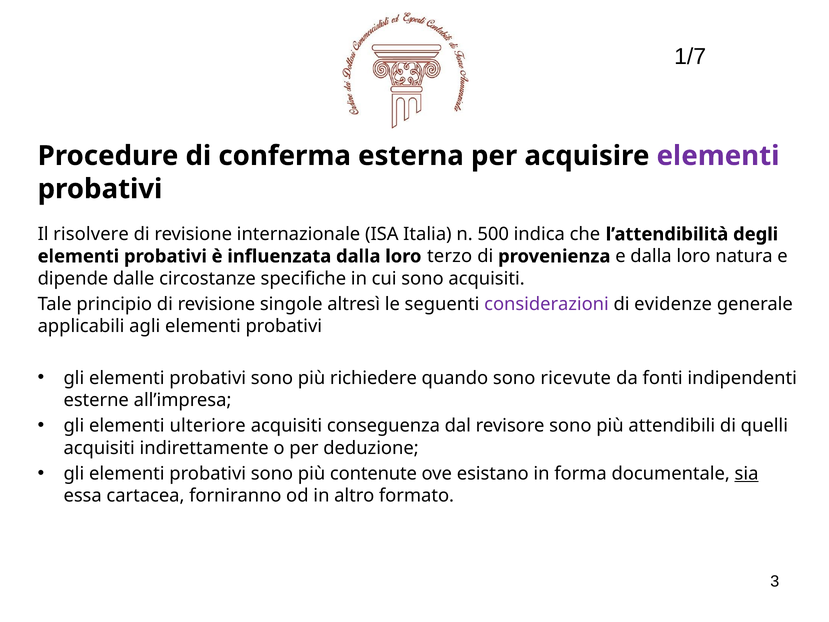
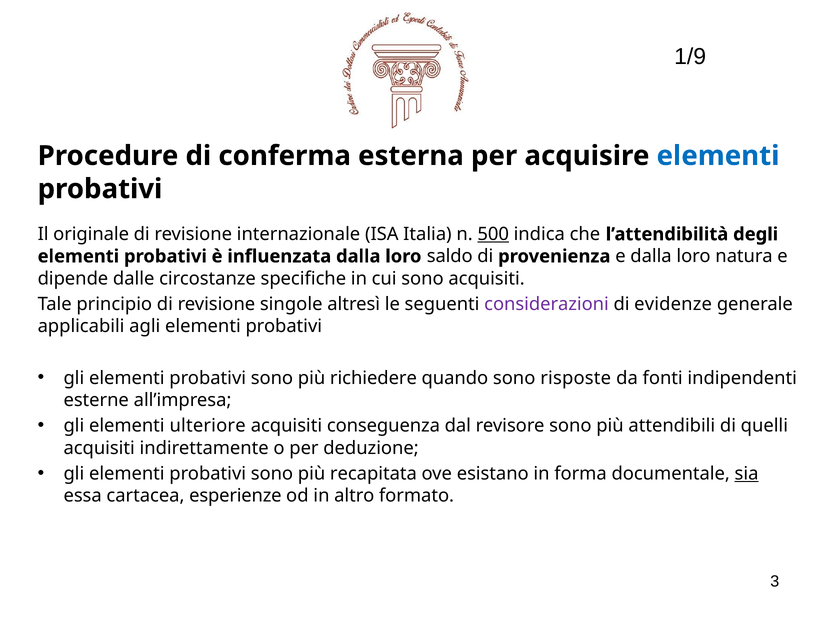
1/7: 1/7 -> 1/9 (690, 57)
elementi colour: purple -> blue (718, 156)
risolvere: risolvere -> originale (91, 234)
500 underline: none -> present (493, 234)
terzo: terzo -> saldo (450, 256)
ricevute: ricevute -> risposte (576, 378)
contenute: contenute -> recapitata (373, 474)
forniranno: forniranno -> esperienze (235, 496)
